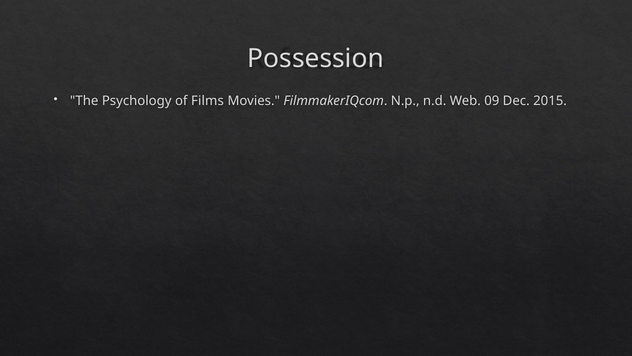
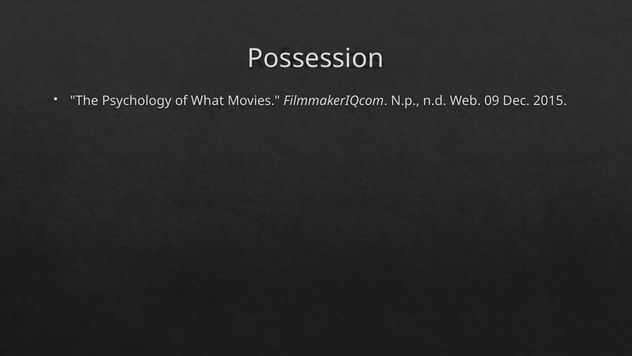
Films: Films -> What (207, 101)
